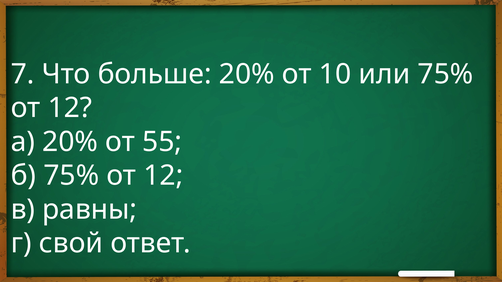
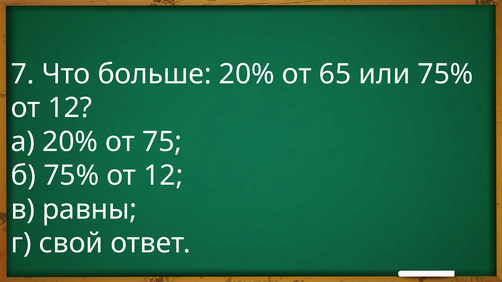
10: 10 -> 65 (335, 74)
55: 55 -> 75 (162, 142)
